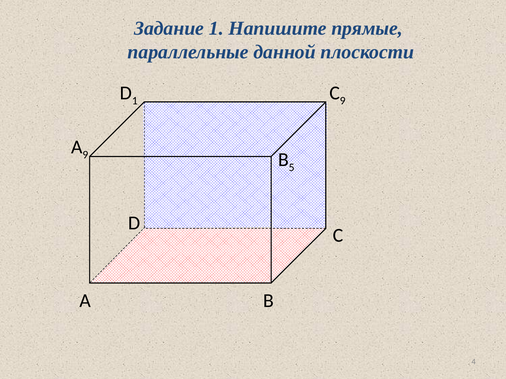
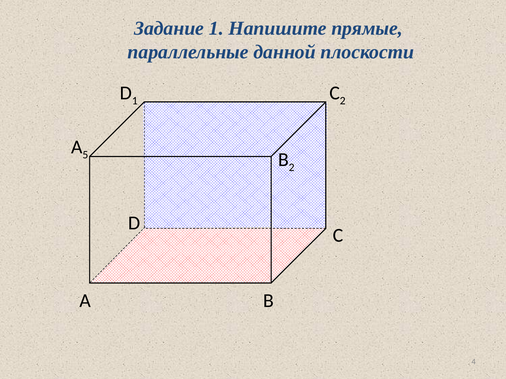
С 9: 9 -> 2 (343, 101)
А 9: 9 -> 5 (85, 155)
В 5: 5 -> 2 (292, 168)
